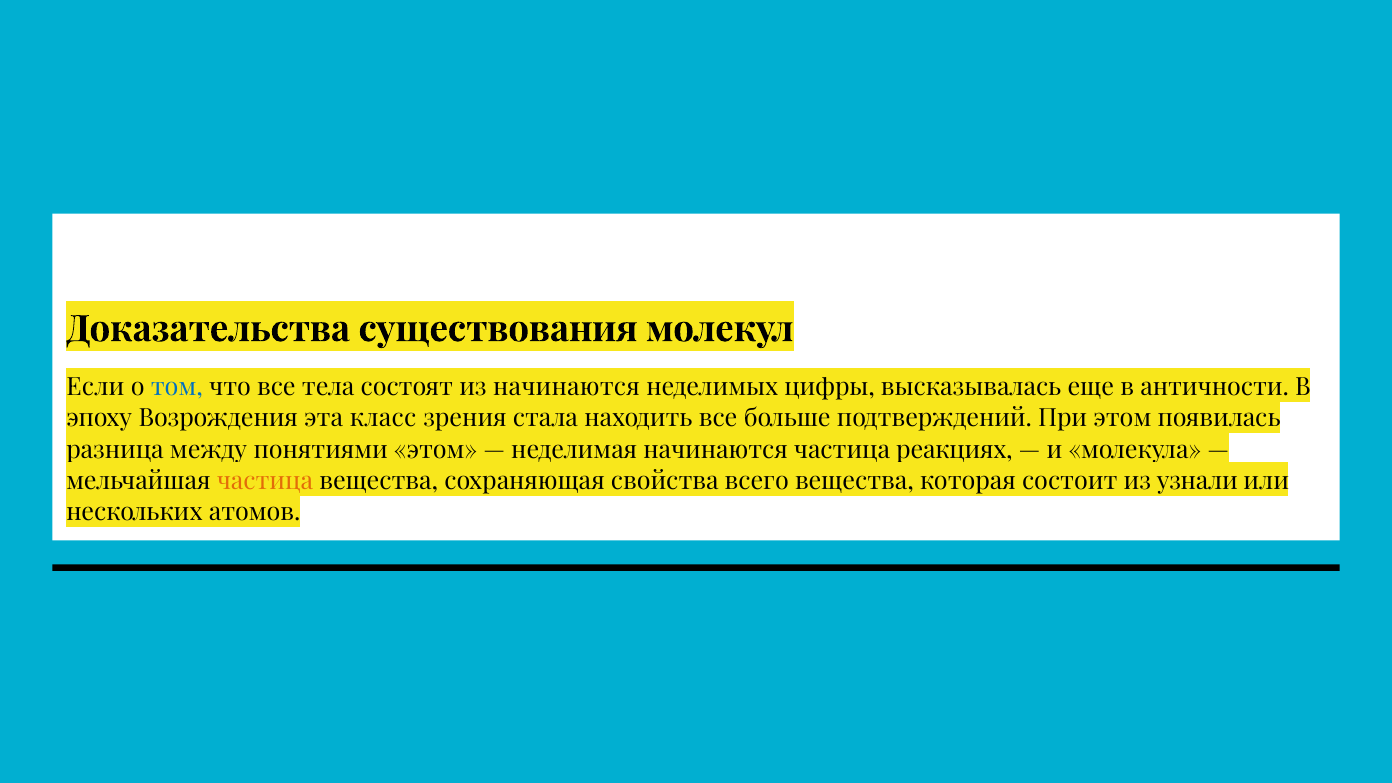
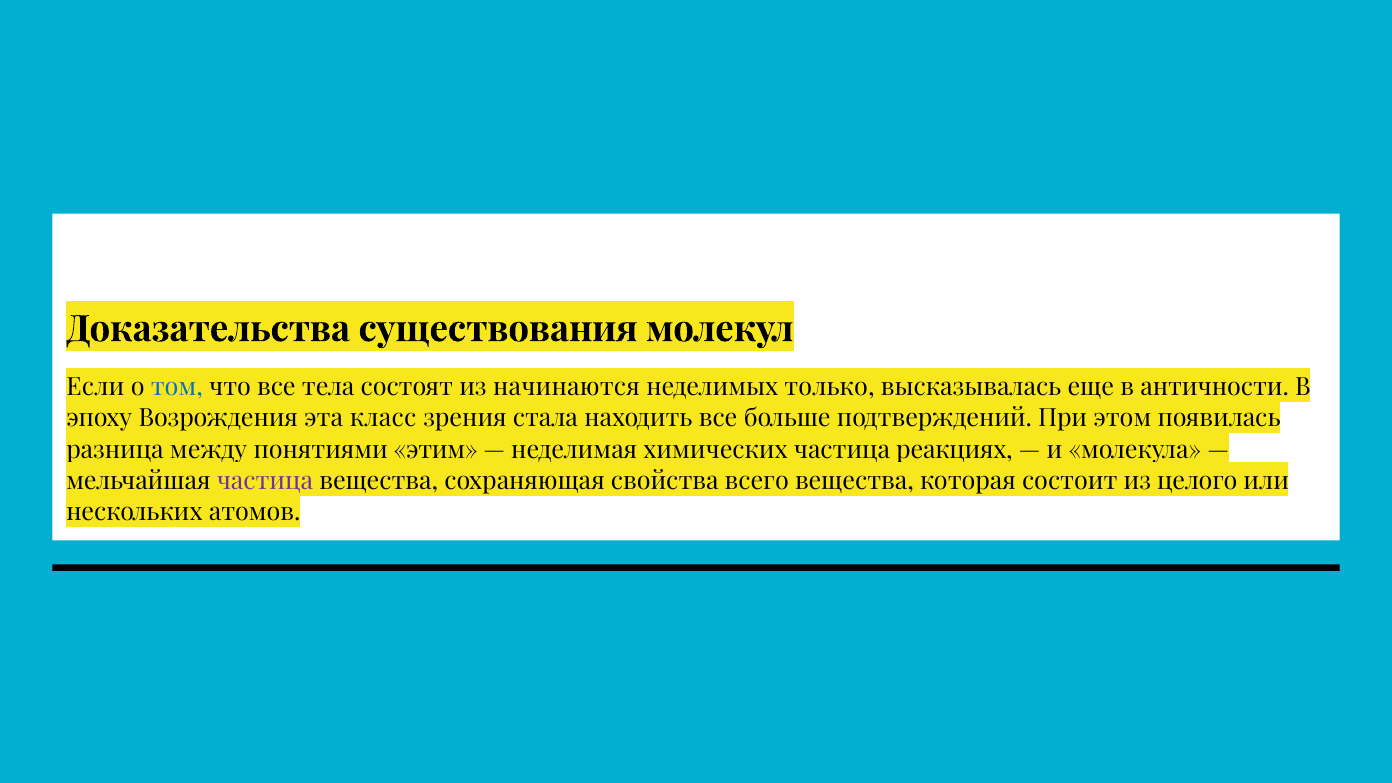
цифры: цифры -> только (830, 387)
понятиями этом: этом -> этим (436, 450)
неделимая начинаются: начинаются -> химических (716, 450)
частица colour: orange -> purple (265, 481)
узнали: узнали -> целого (1197, 481)
